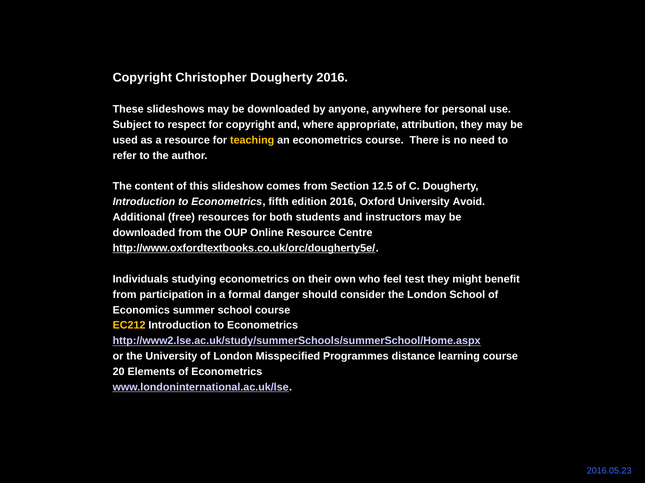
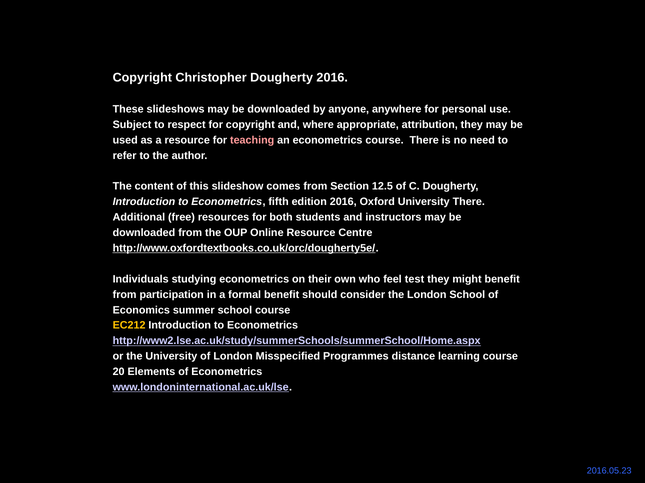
teaching colour: yellow -> pink (252, 140)
University Avoid: Avoid -> There (469, 202)
formal danger: danger -> benefit (282, 295)
